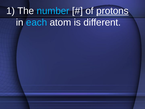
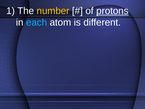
number colour: light blue -> yellow (53, 11)
